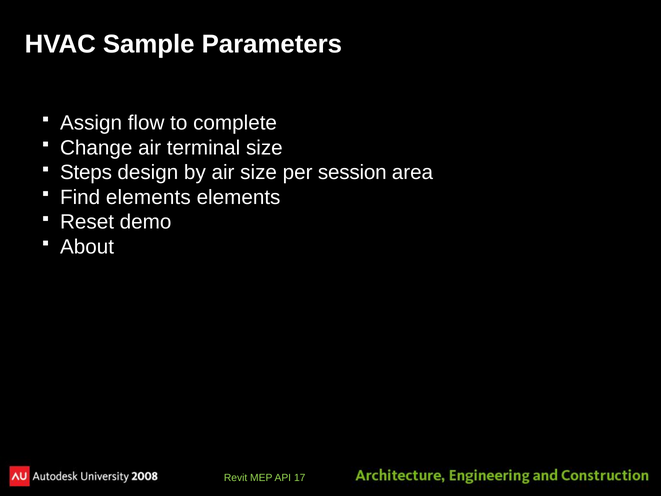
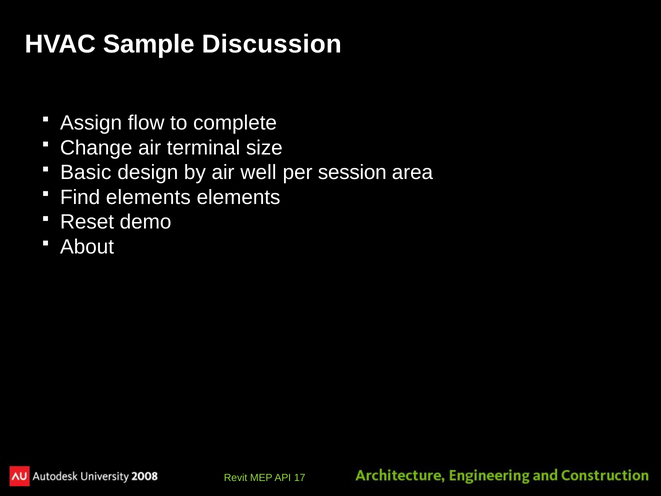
Parameters: Parameters -> Discussion (272, 44)
Steps: Steps -> Basic (86, 172)
air size: size -> well (258, 172)
